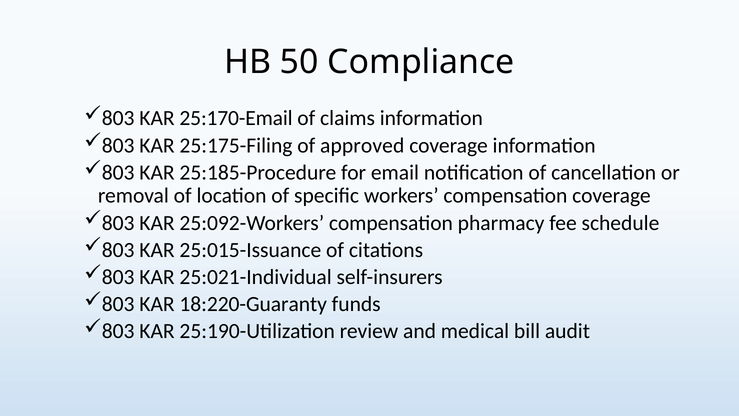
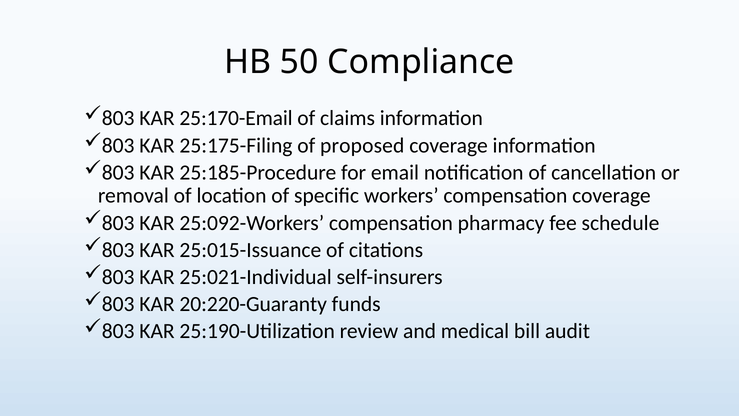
approved: approved -> proposed (362, 145)
18:220-Guaranty: 18:220-Guaranty -> 20:220-Guaranty (253, 304)
